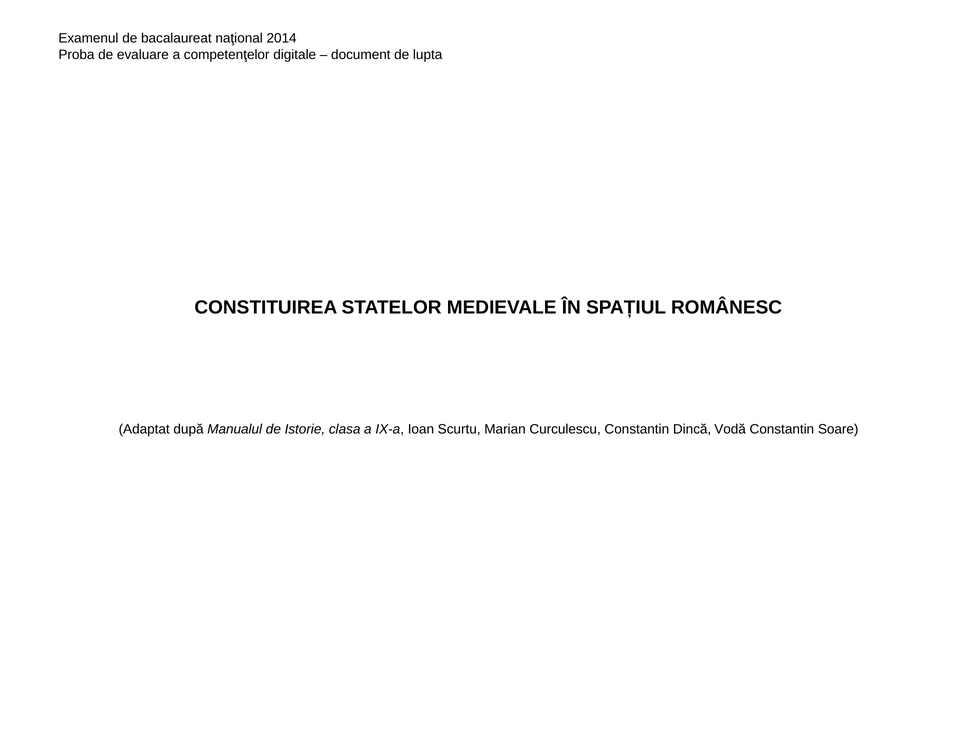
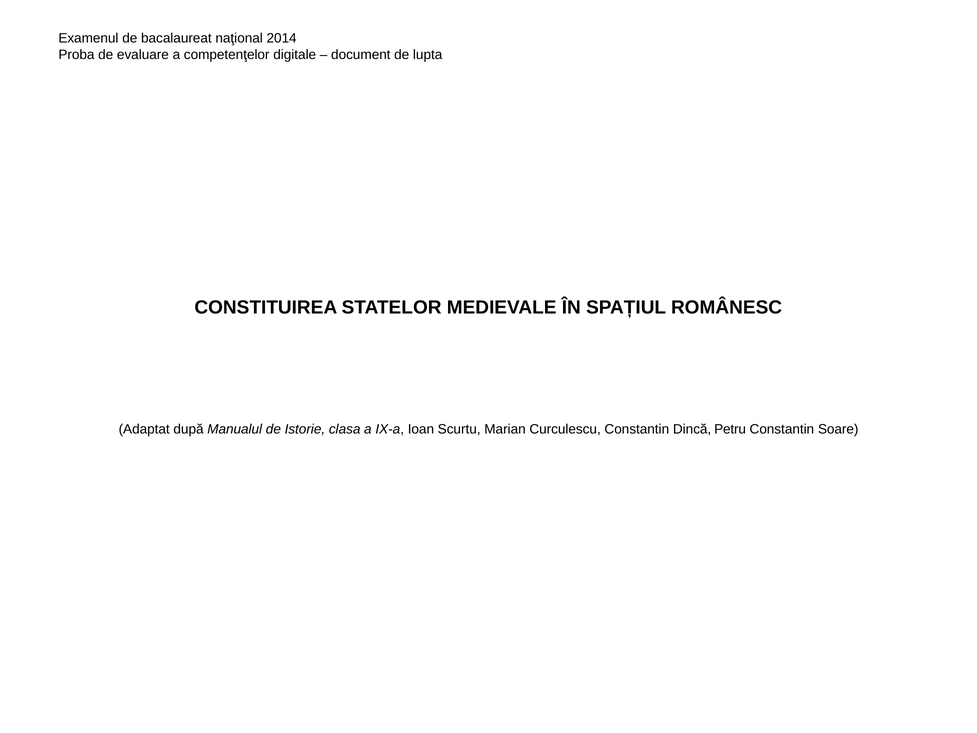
Vodă: Vodă -> Petru (730, 429)
